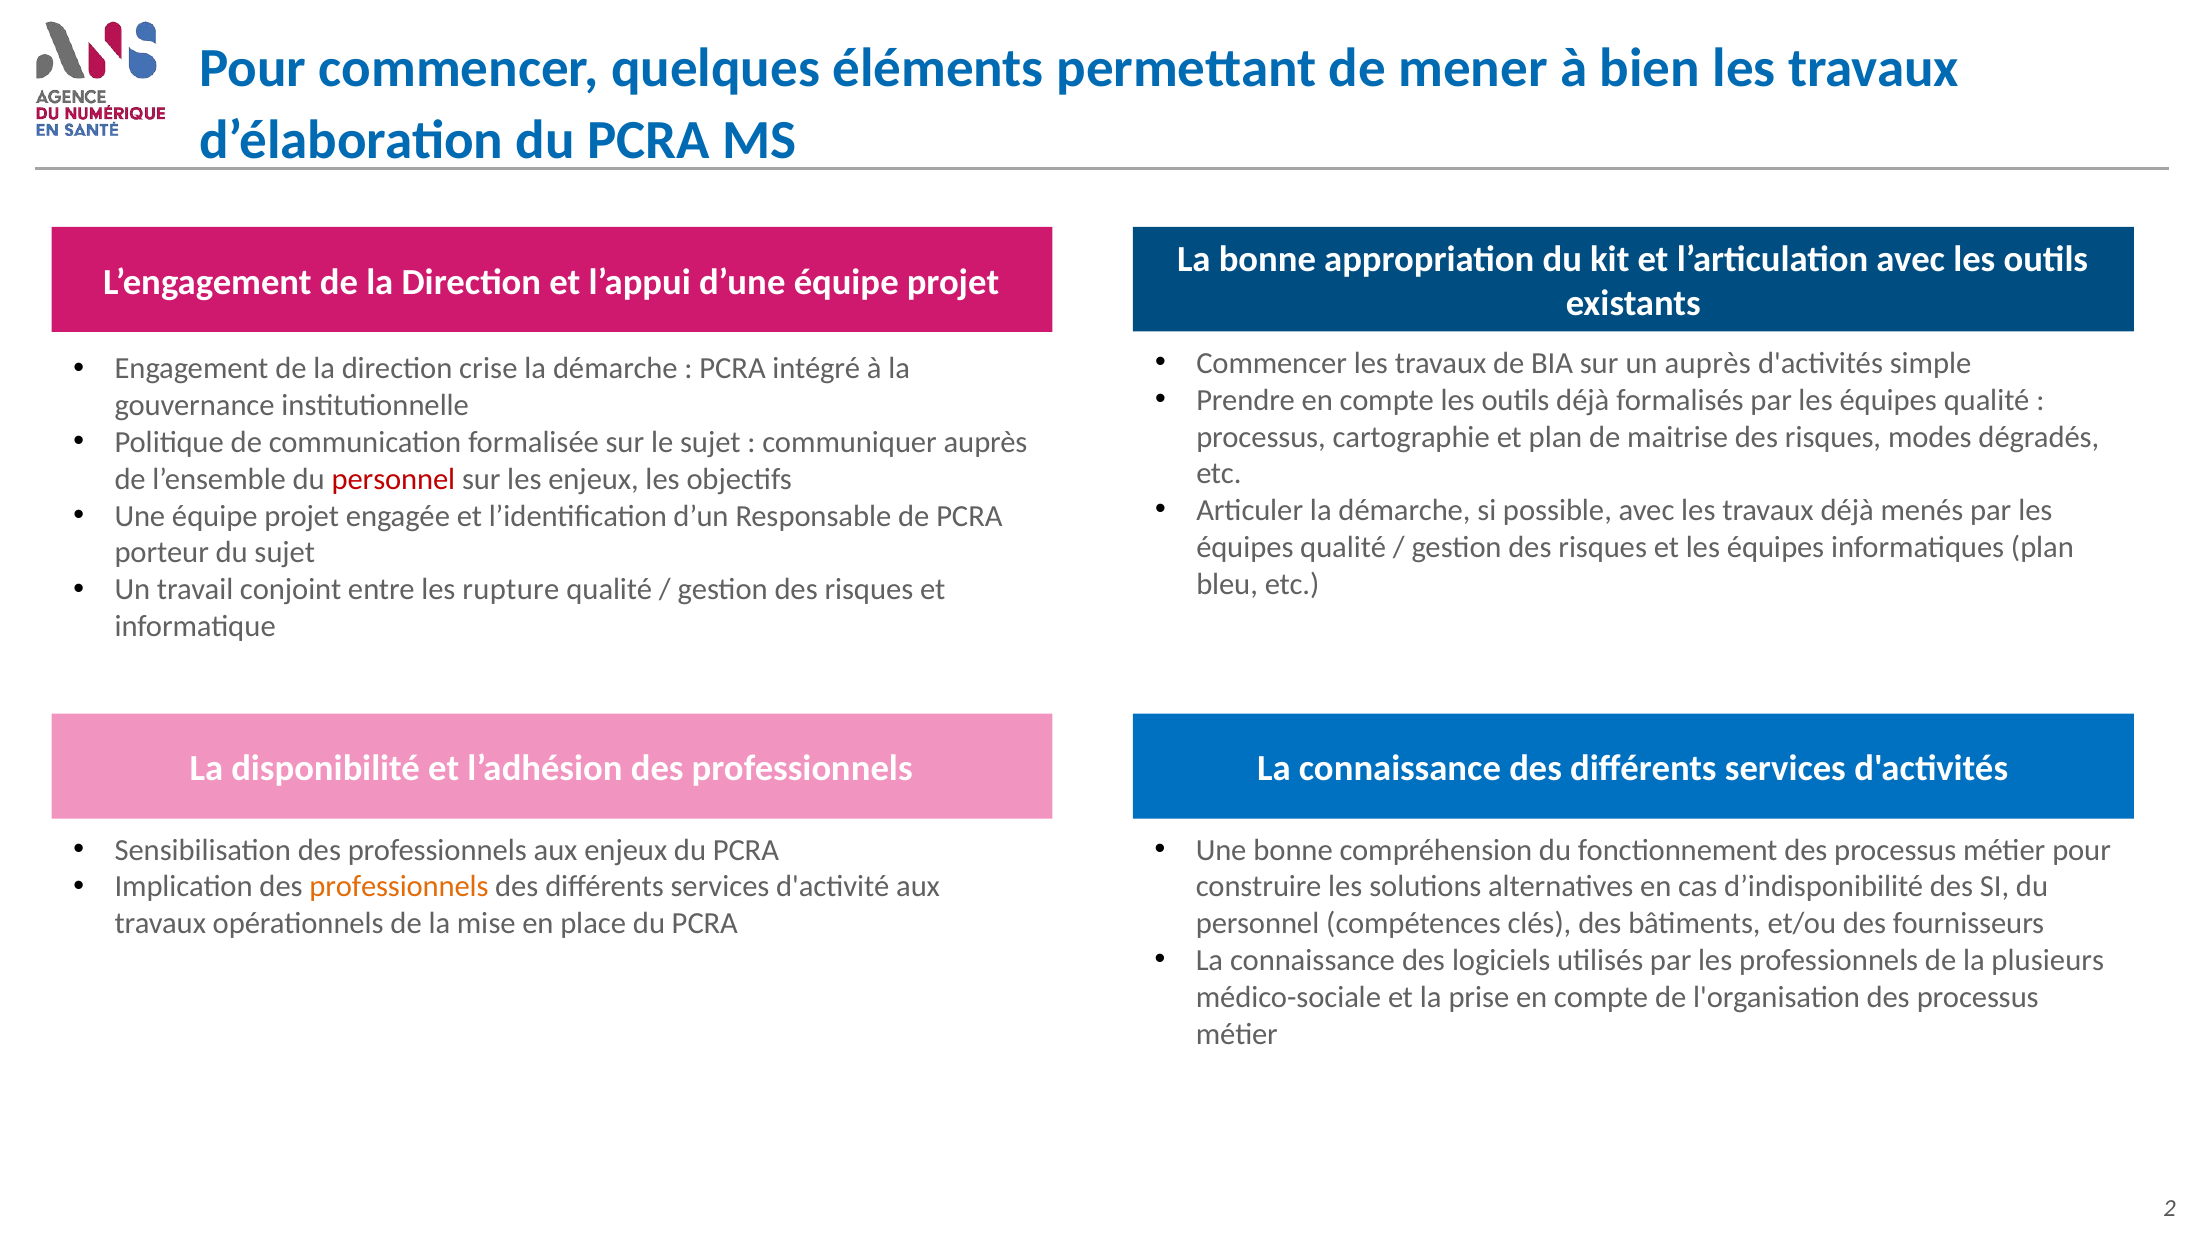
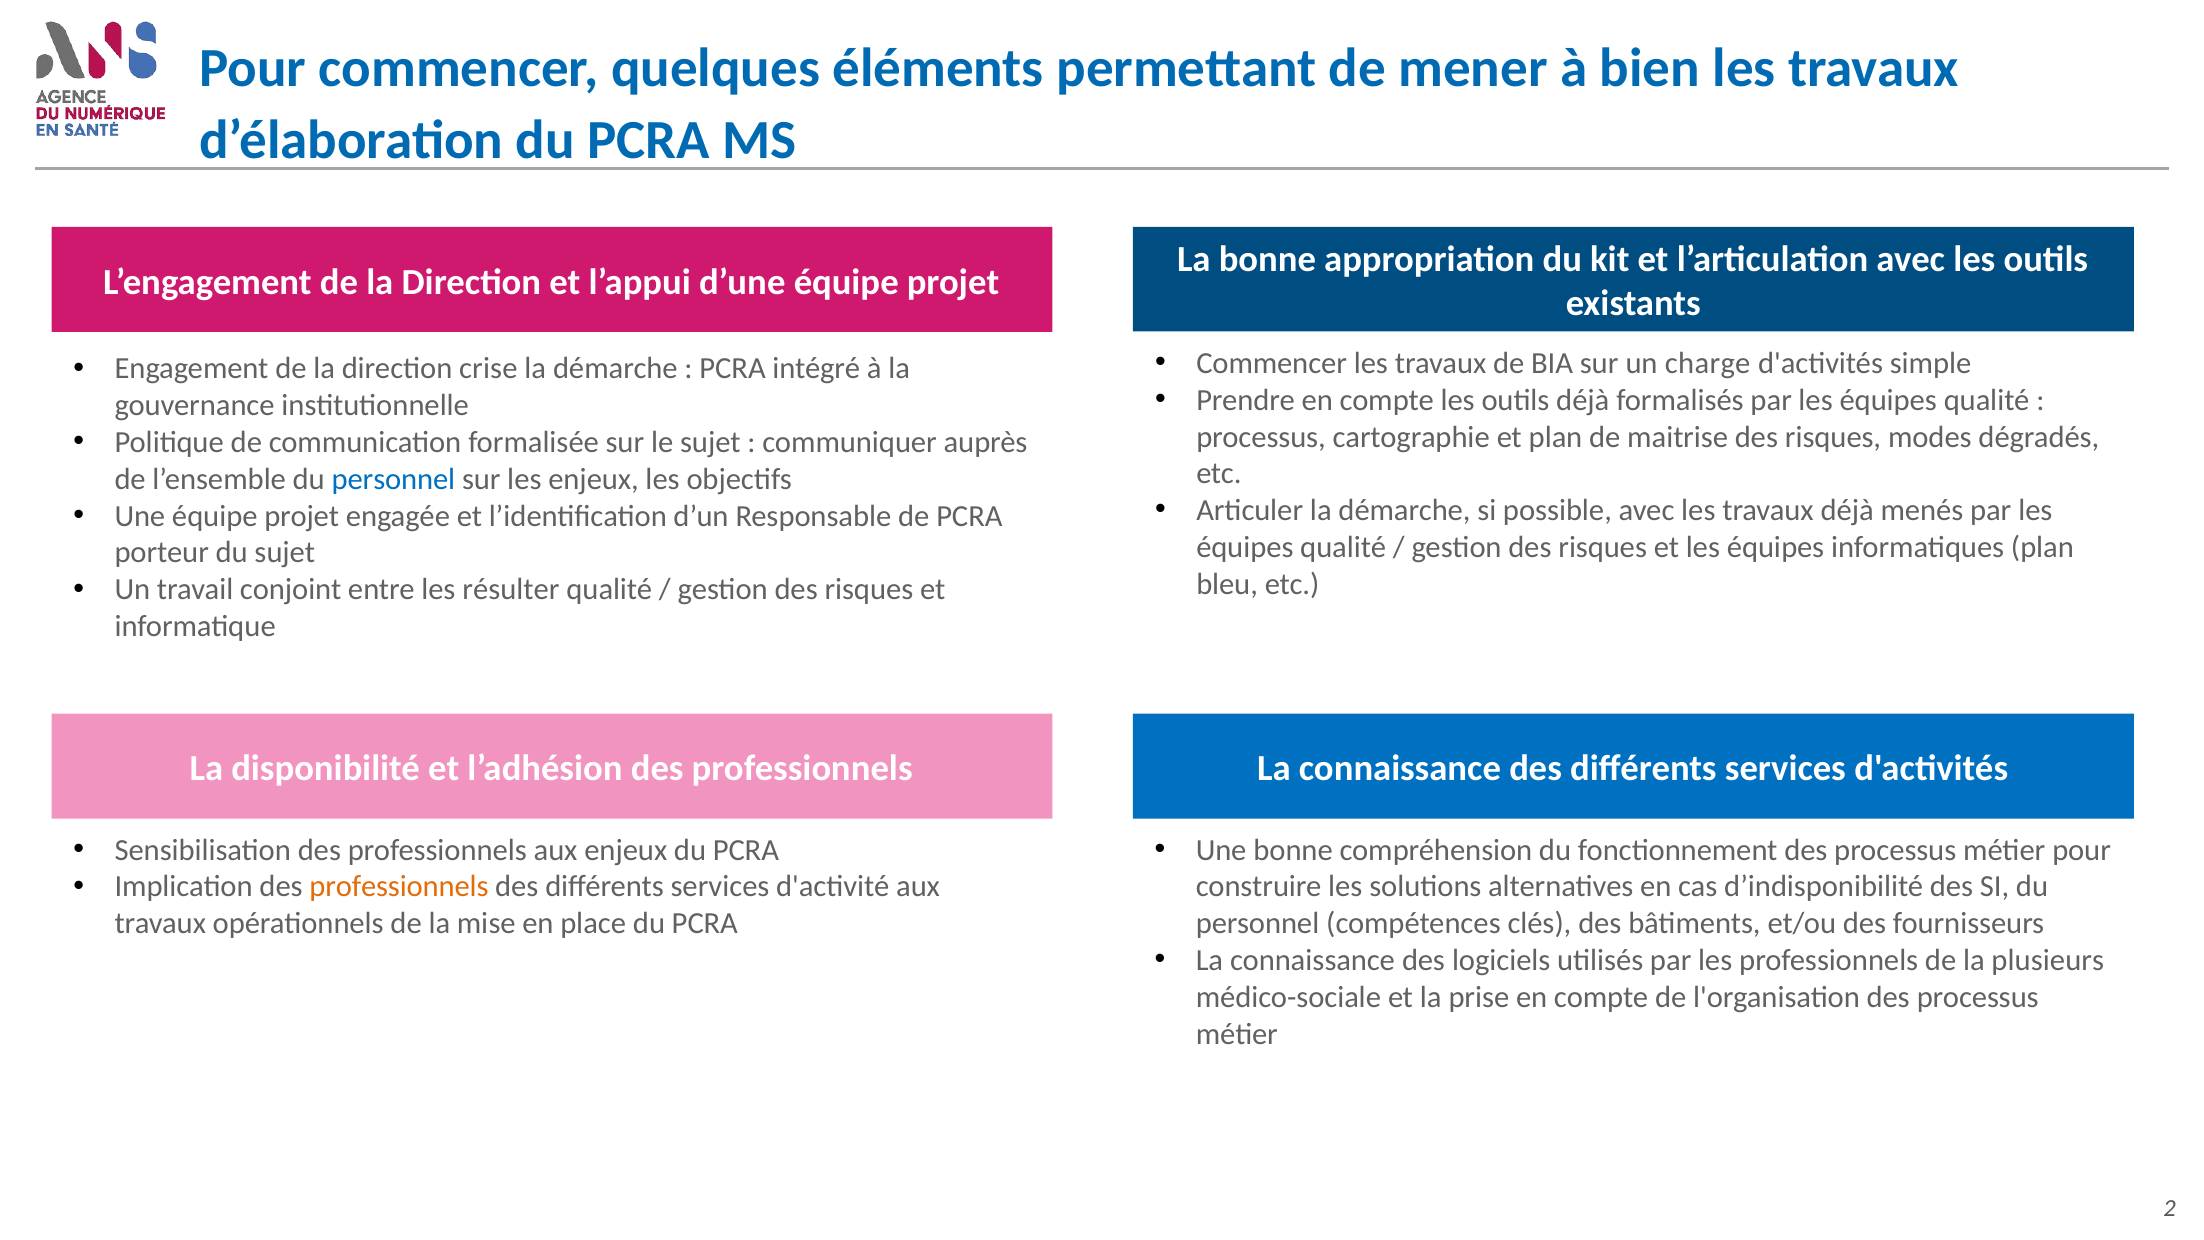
un auprès: auprès -> charge (1708, 363)
personnel colour: red -> blue (393, 479)
rupture: rupture -> résulter (511, 590)
